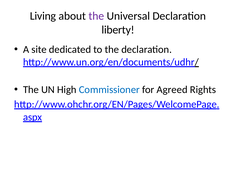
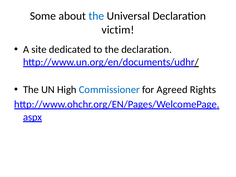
Living: Living -> Some (43, 16)
the colour: purple -> blue (96, 16)
liberty: liberty -> victim (118, 30)
